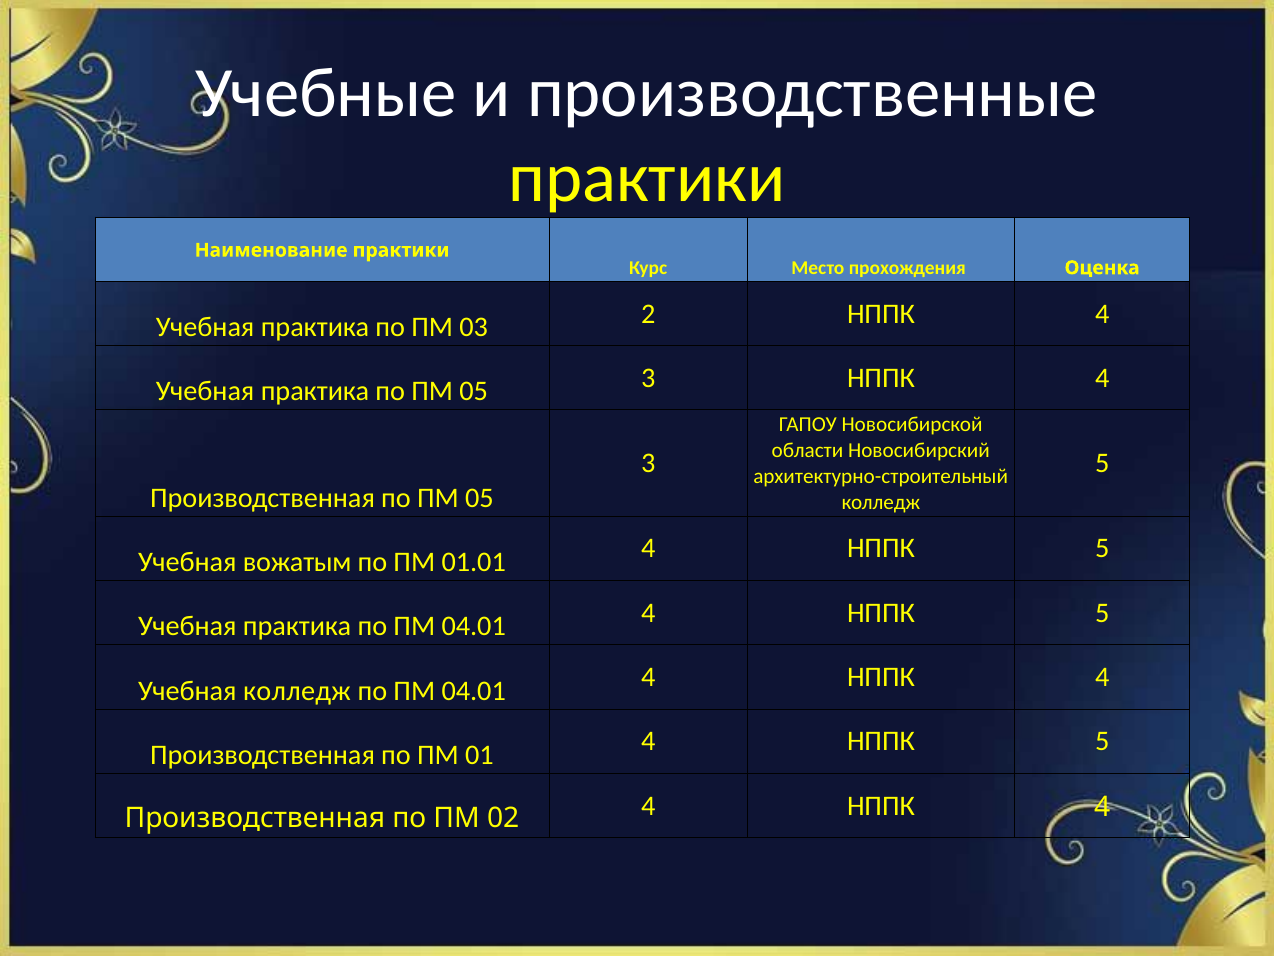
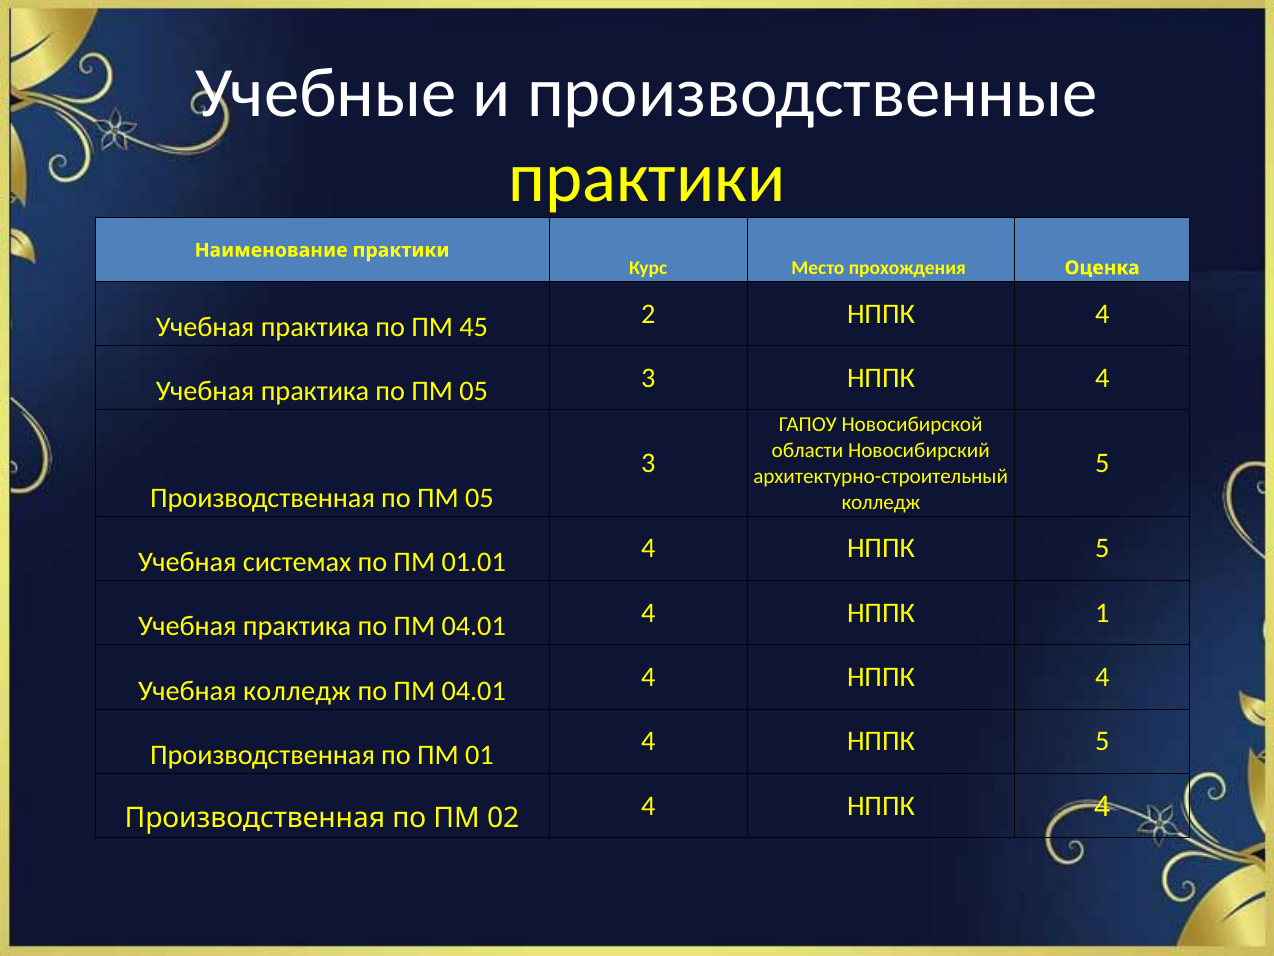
03: 03 -> 45 (474, 327)
вожатым: вожатым -> системах (297, 562)
04.01 4 НППК 5: 5 -> 1 (1102, 613)
